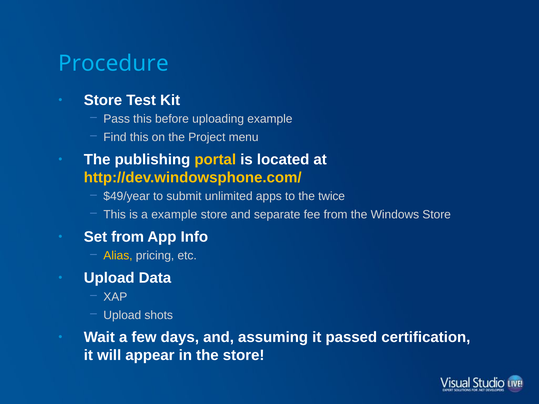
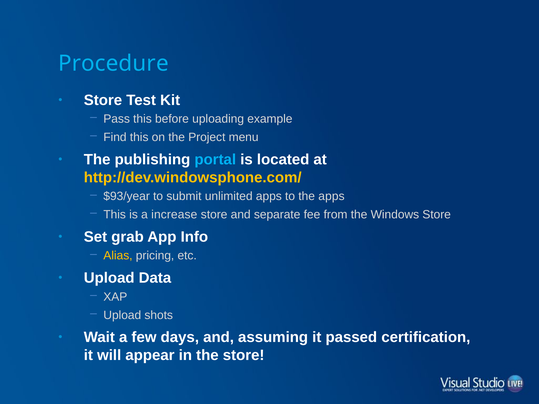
portal colour: yellow -> light blue (215, 160)
$49/year: $49/year -> $93/year (127, 196)
the twice: twice -> apps (331, 196)
a example: example -> increase (174, 215)
Set from: from -> grab (128, 237)
